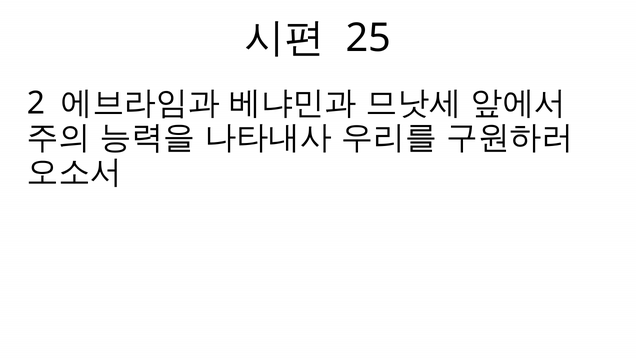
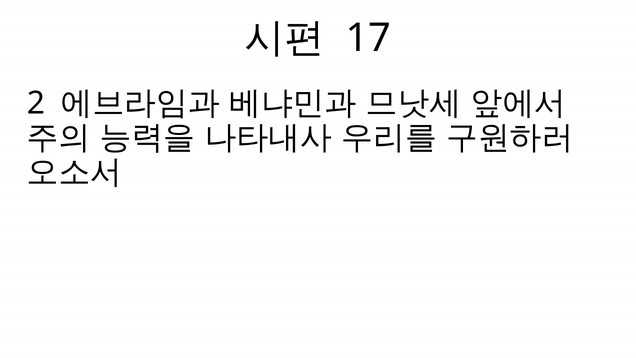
25: 25 -> 17 (368, 38)
